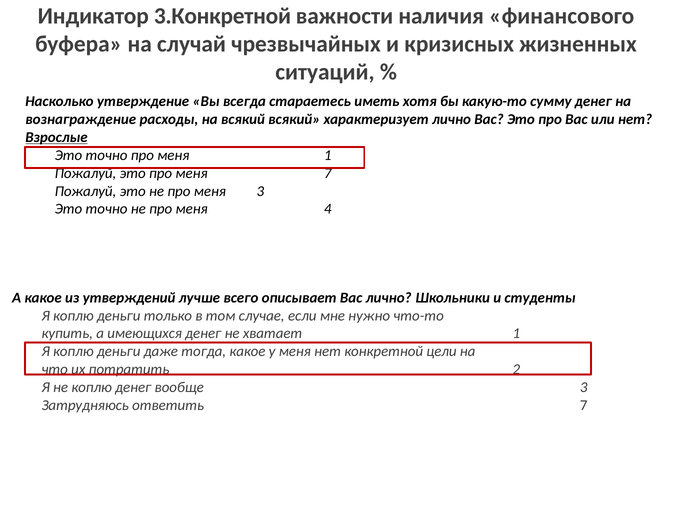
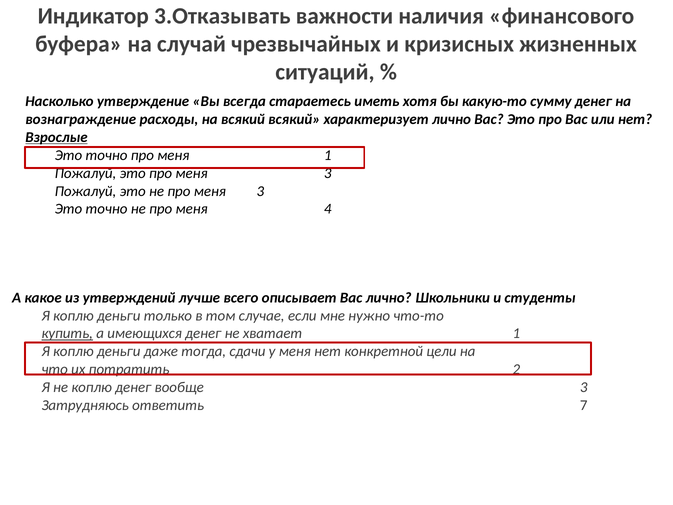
3.Конкретной: 3.Конкретной -> 3.Отказывать (222, 16)
это про меня 7: 7 -> 3 (328, 173)
купить underline: none -> present (67, 333)
тогда какое: какое -> сдачи (247, 351)
